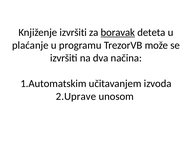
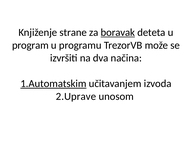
Knjiženje izvršiti: izvršiti -> strane (73, 32)
plaćanje: plaćanje -> program (30, 45)
1.Automatskim underline: none -> present (53, 84)
